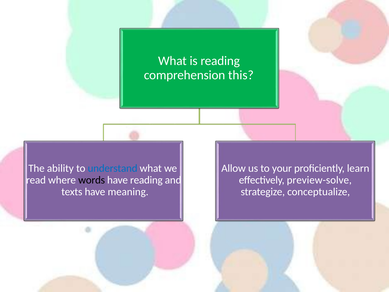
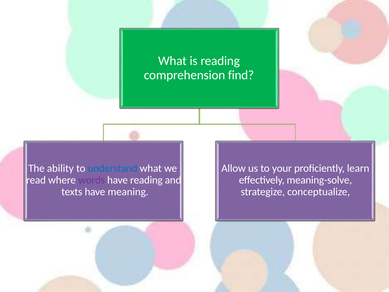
this: this -> find (241, 75)
words colour: black -> purple (92, 180)
preview-solve: preview-solve -> meaning-solve (319, 180)
